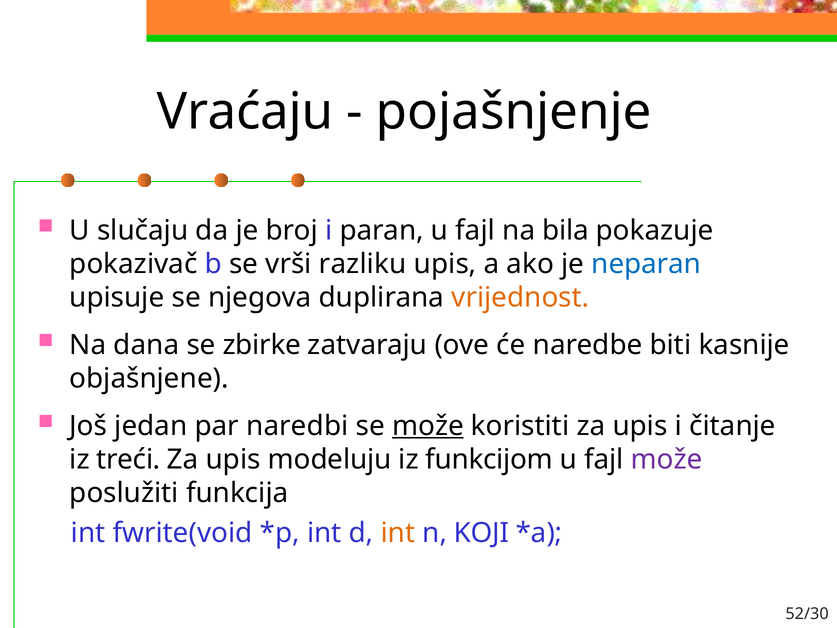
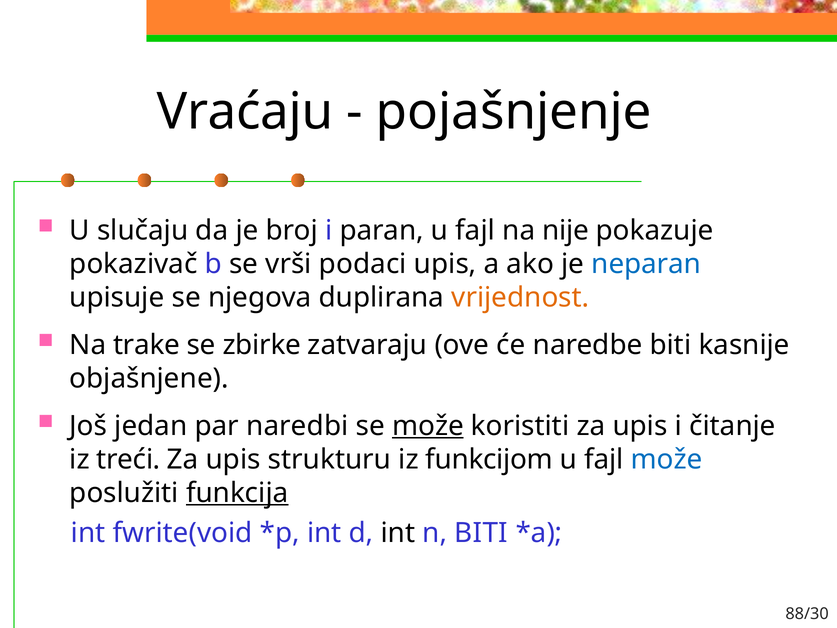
bila: bila -> nije (566, 230)
razliku: razliku -> podaci (363, 264)
dana: dana -> trake (147, 345)
modeluju: modeluju -> strukturu (330, 459)
može colour: purple -> blue (667, 459)
funkcija underline: none -> present (237, 493)
int colour: orange -> black (398, 533)
n KOJI: KOJI -> BITI (481, 533)
52/30: 52/30 -> 88/30 (807, 614)
